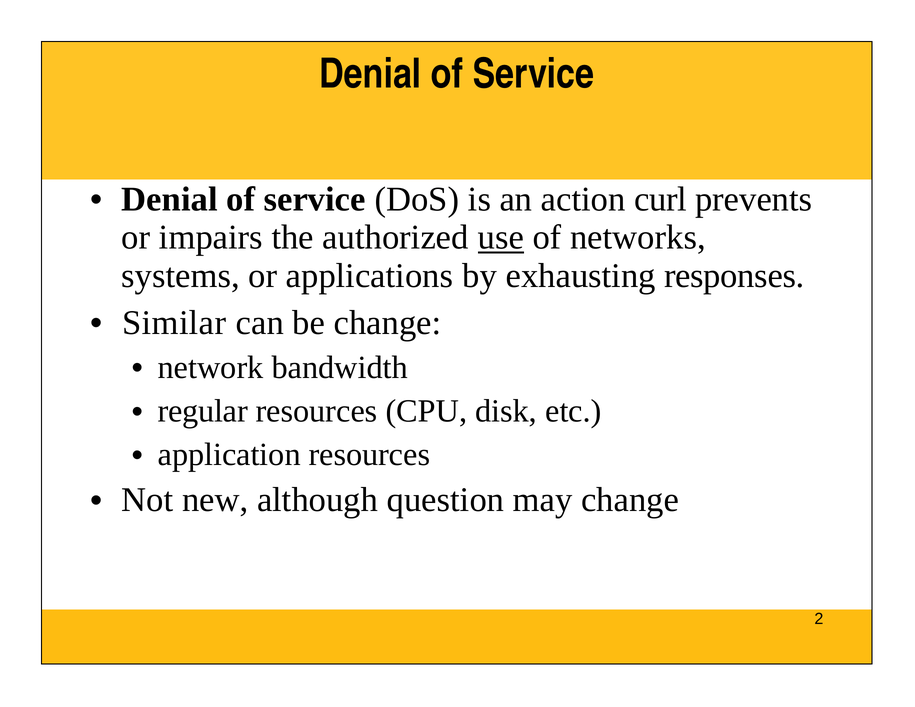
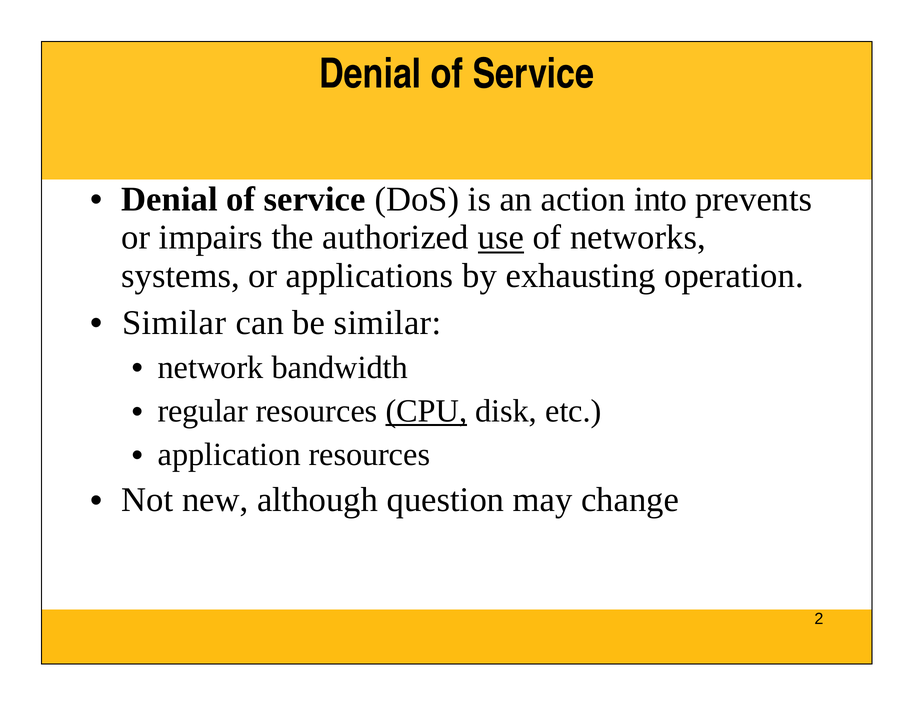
curl: curl -> into (661, 199)
responses: responses -> operation (734, 276)
be change: change -> similar (388, 323)
CPU underline: none -> present (426, 411)
